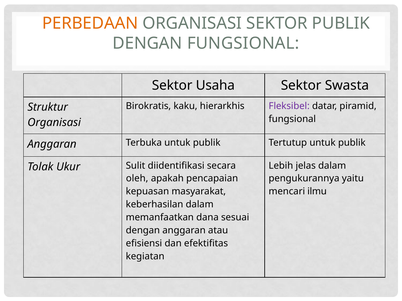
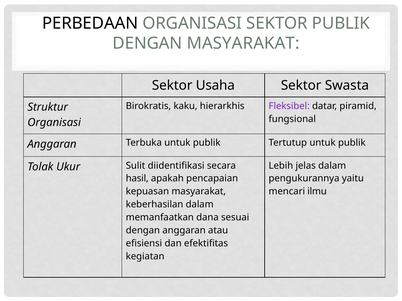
PERBEDAAN colour: orange -> black (90, 23)
DENGAN FUNGSIONAL: FUNGSIONAL -> MASYARAKAT (243, 43)
oleh: oleh -> hasil (137, 179)
